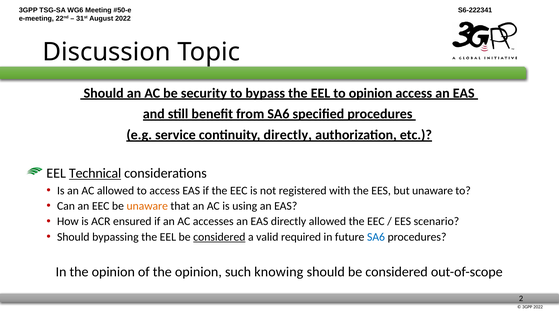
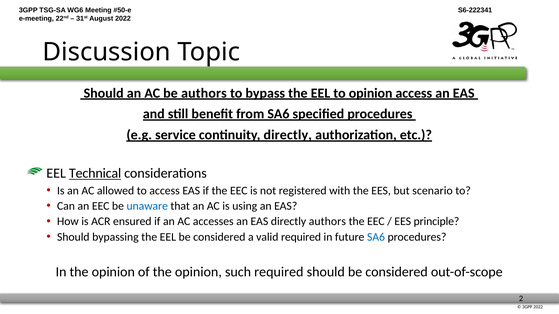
be security: security -> authors (204, 93)
but unaware: unaware -> scenario (432, 191)
unaware colour: orange -> blue (147, 206)
directly allowed: allowed -> authors (327, 222)
scenario: scenario -> principle (436, 222)
considered underline: present -> none (219, 237)
such knowing: knowing -> required (279, 272)
